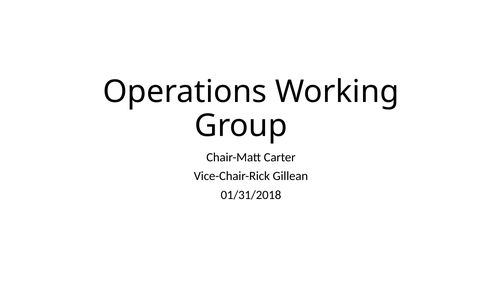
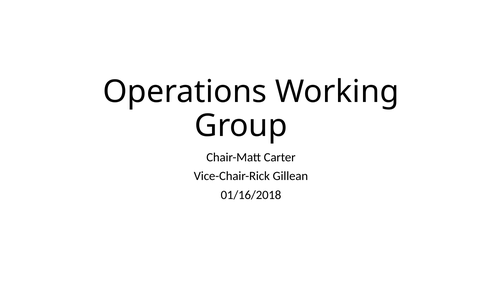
01/31/2018: 01/31/2018 -> 01/16/2018 (251, 194)
